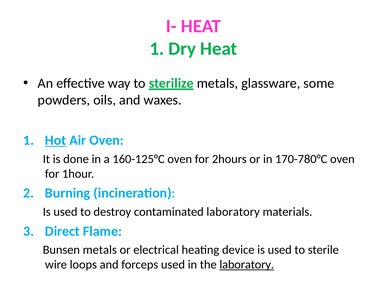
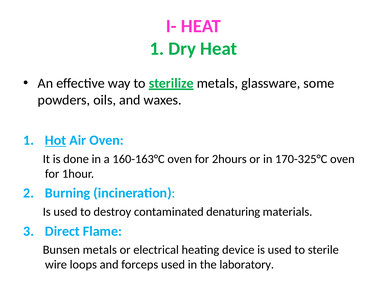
160-125°C: 160-125°C -> 160-163°C (139, 159)
170-780°C: 170-780°C -> 170-325°C (301, 159)
contaminated laboratory: laboratory -> denaturing (233, 212)
laboratory underline: present -> none (247, 265)
